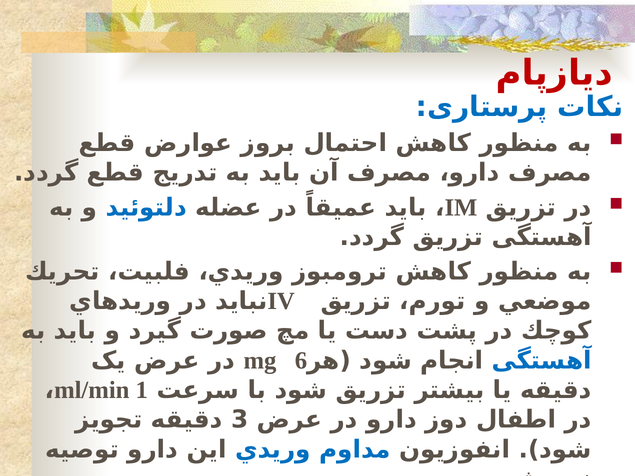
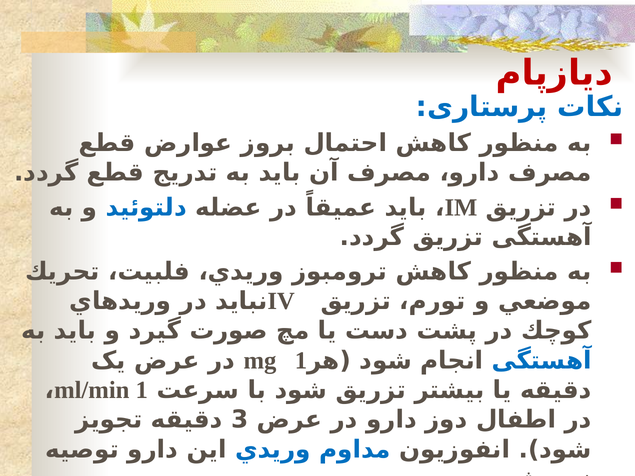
6: 6 -> 1 (301, 361)
